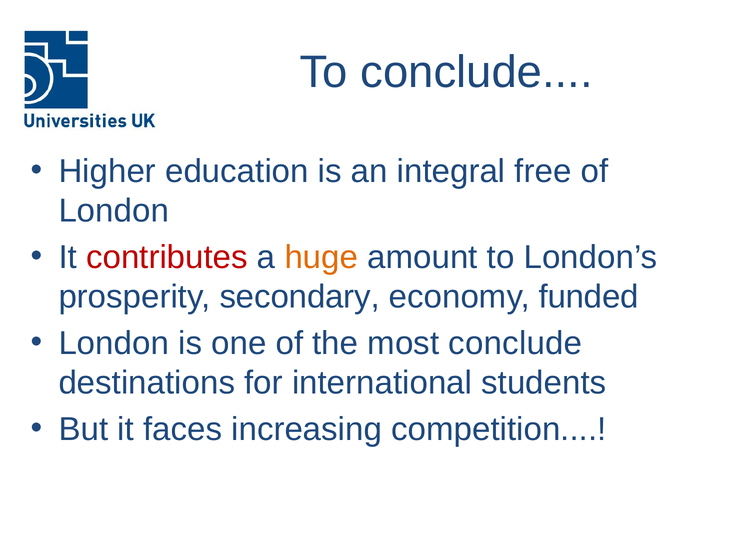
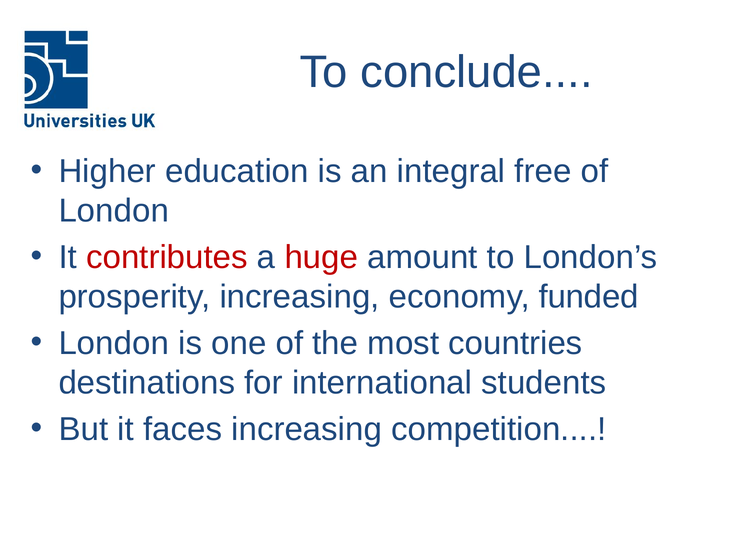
huge colour: orange -> red (321, 257)
prosperity secondary: secondary -> increasing (300, 297)
most conclude: conclude -> countries (515, 343)
